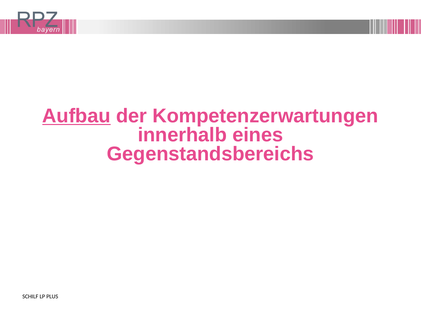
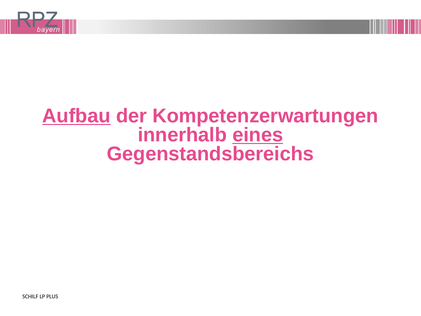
eines underline: none -> present (258, 135)
